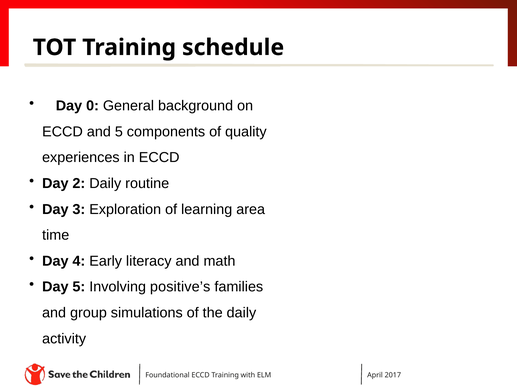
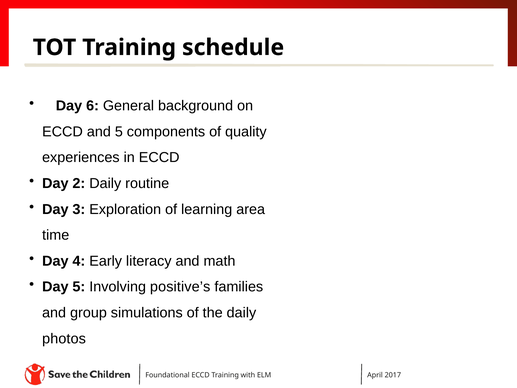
0: 0 -> 6 (92, 106)
activity: activity -> photos (64, 338)
